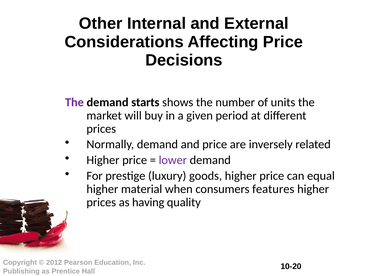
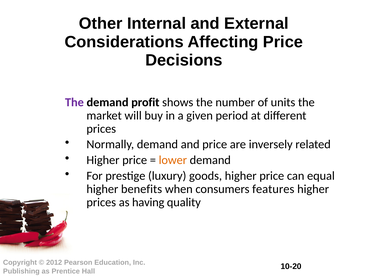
starts: starts -> profit (145, 102)
lower colour: purple -> orange (173, 160)
material: material -> benefits (142, 189)
